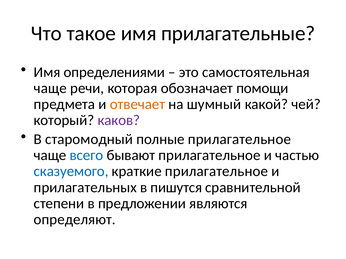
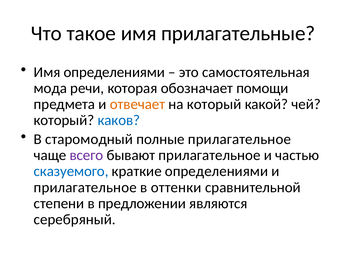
чаще: чаще -> мода (50, 88)
на шумный: шумный -> который (214, 104)
каков colour: purple -> blue (119, 121)
всего colour: blue -> purple (86, 156)
краткие прилагательное: прилагательное -> определениями (217, 172)
прилагательных: прилагательных -> прилагательное (85, 188)
пишутся: пишутся -> оттенки (176, 188)
определяют: определяют -> серебряный (75, 220)
